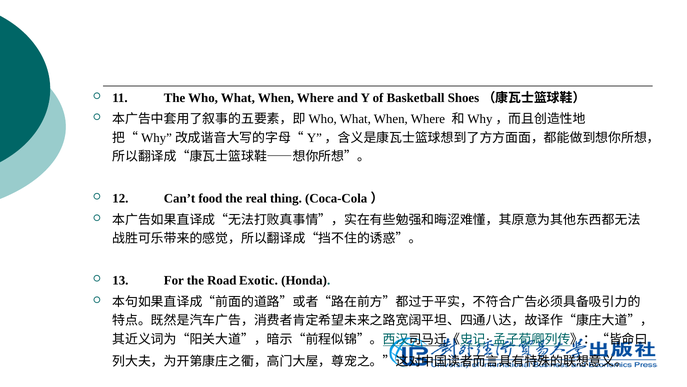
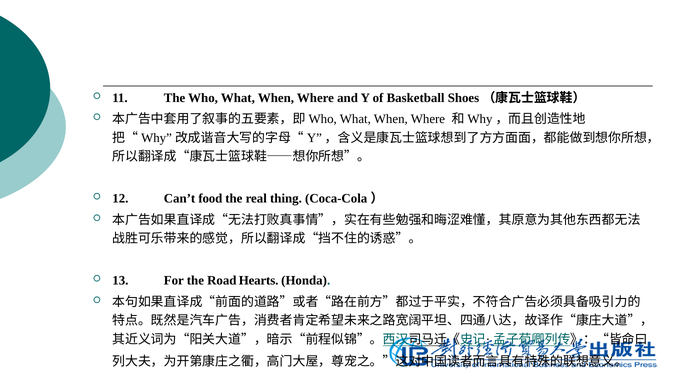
Exotic: Exotic -> Hearts (259, 280)
